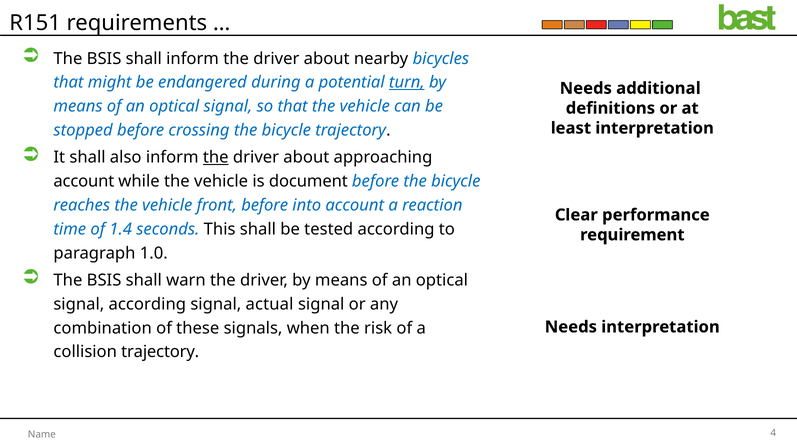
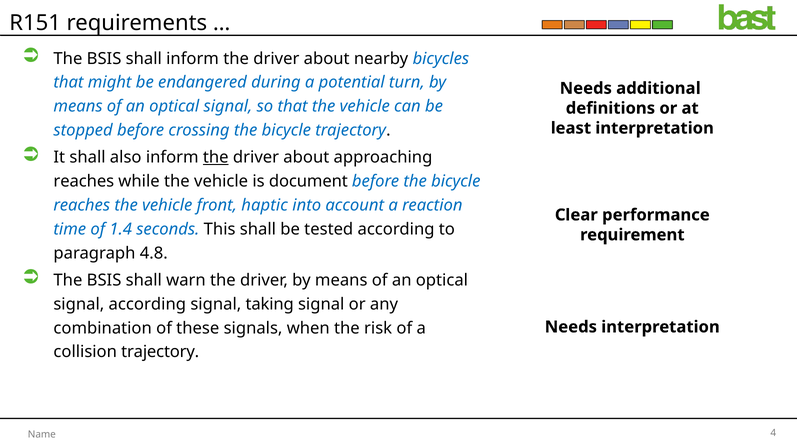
turn underline: present -> none (407, 83)
account: account -> reaches (84, 181)
front before: before -> haptic (265, 205)
1.0: 1.0 -> 4.8 (154, 253)
actual: actual -> taking (270, 304)
